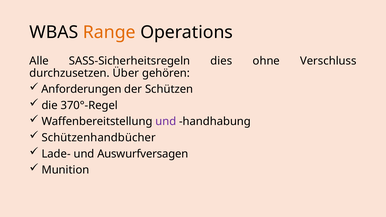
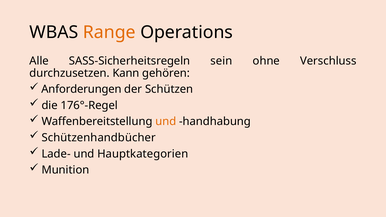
dies: dies -> sein (221, 61)
Über: Über -> Kann (126, 73)
370°-Regel: 370°-Regel -> 176°-Regel (89, 105)
und colour: purple -> orange (166, 122)
Auswurfversagen: Auswurfversagen -> Hauptkategorien (143, 154)
